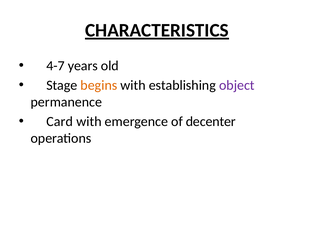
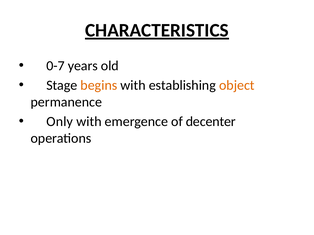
4-7: 4-7 -> 0-7 (56, 66)
object colour: purple -> orange (237, 85)
Card: Card -> Only (60, 122)
